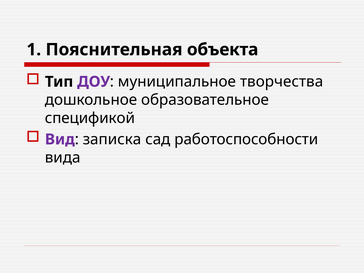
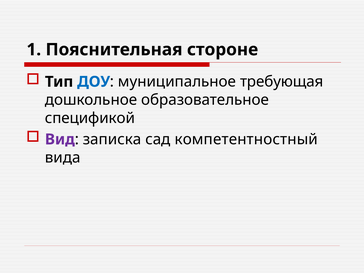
объекта: объекта -> стороне (223, 50)
ДОУ colour: purple -> blue (94, 82)
творчества: творчества -> требующая (282, 82)
работоспособности: работоспособности -> компетентностный (246, 139)
